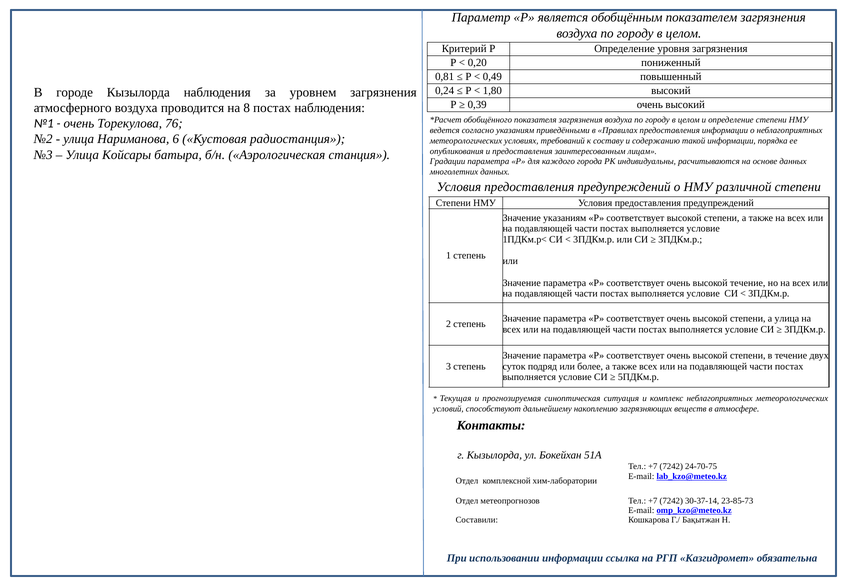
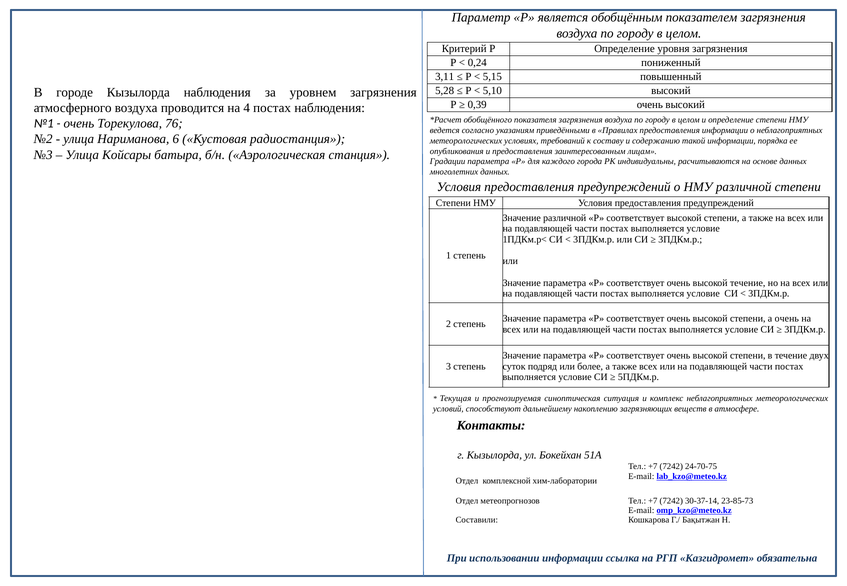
0,20: 0,20 -> 0,24 (477, 63)
0,81: 0,81 -> 3,11 (445, 77)
0,49: 0,49 -> 5,15 (492, 77)
0,24: 0,24 -> 5,28 (445, 91)
1,80: 1,80 -> 5,10 (492, 91)
8: 8 -> 4 (247, 108)
Значение указаниям: указаниям -> различной (565, 218)
а улица: улица -> очень (787, 319)
